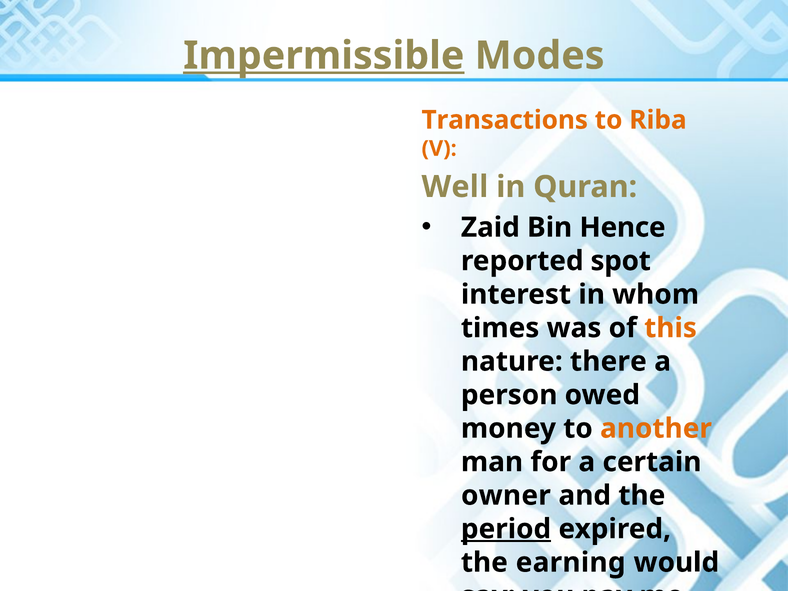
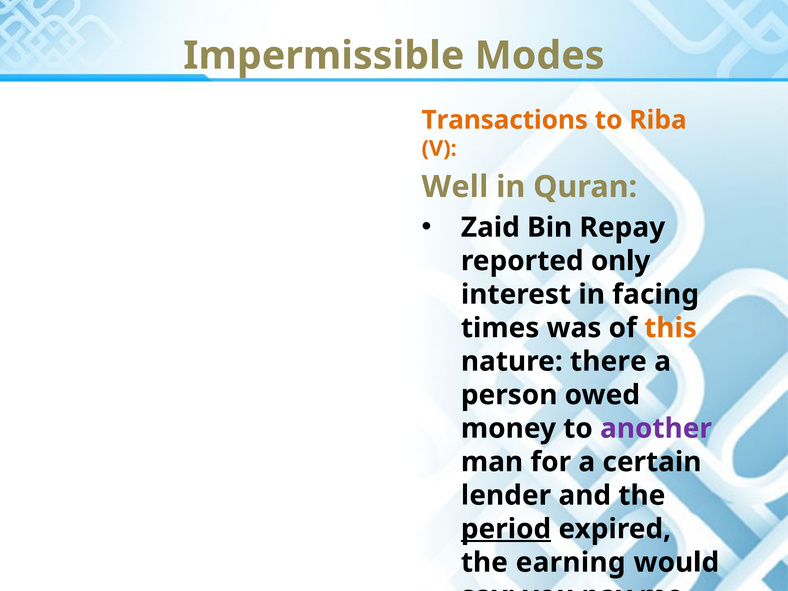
Impermissible underline: present -> none (324, 56)
Hence: Hence -> Repay (622, 227)
spot: spot -> only (621, 261)
whom: whom -> facing (656, 294)
another colour: orange -> purple (656, 428)
owner: owner -> lender (506, 495)
